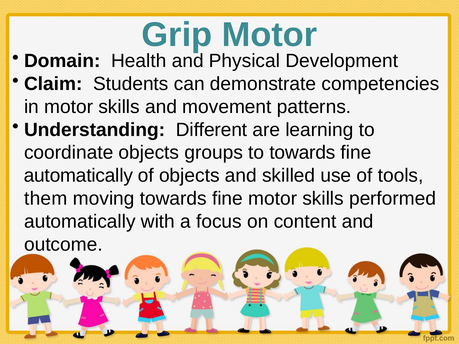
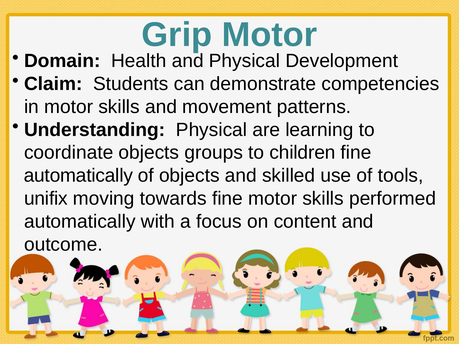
Understanding Different: Different -> Physical (212, 130)
to towards: towards -> children (303, 153)
them: them -> unifix (46, 199)
